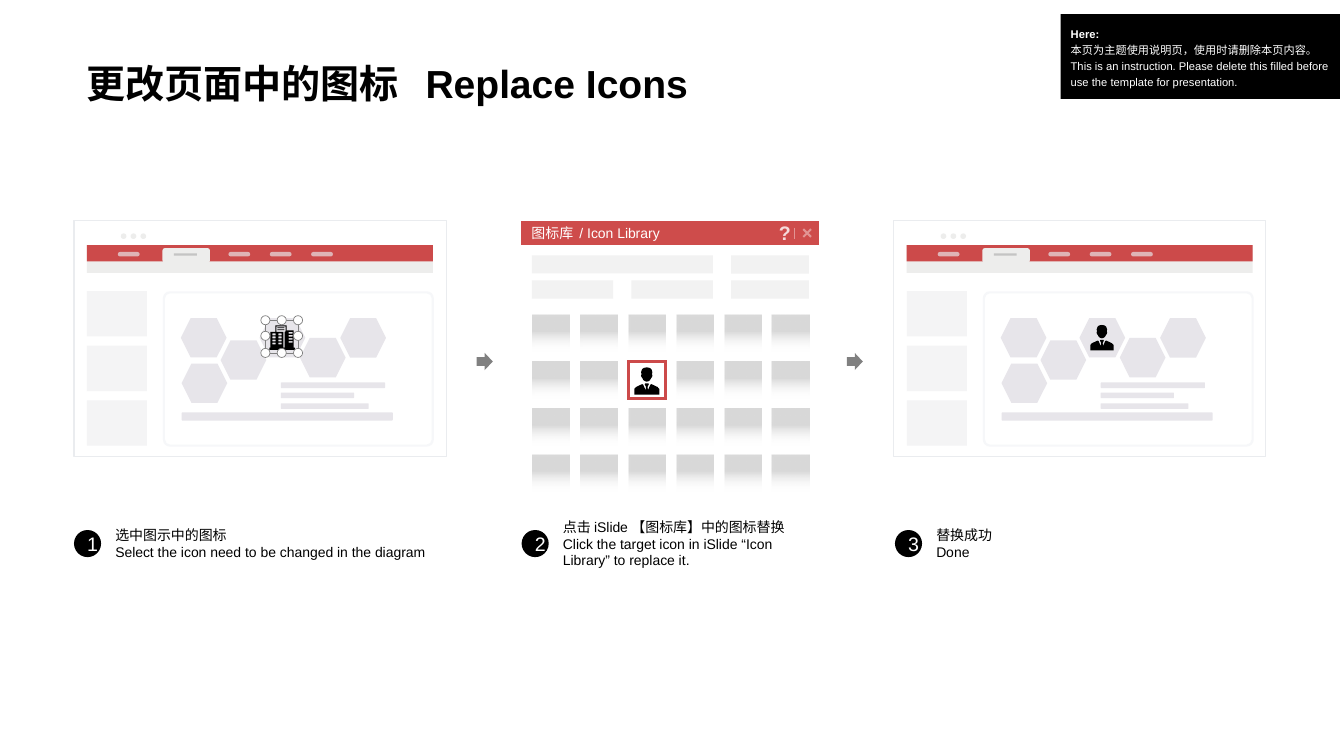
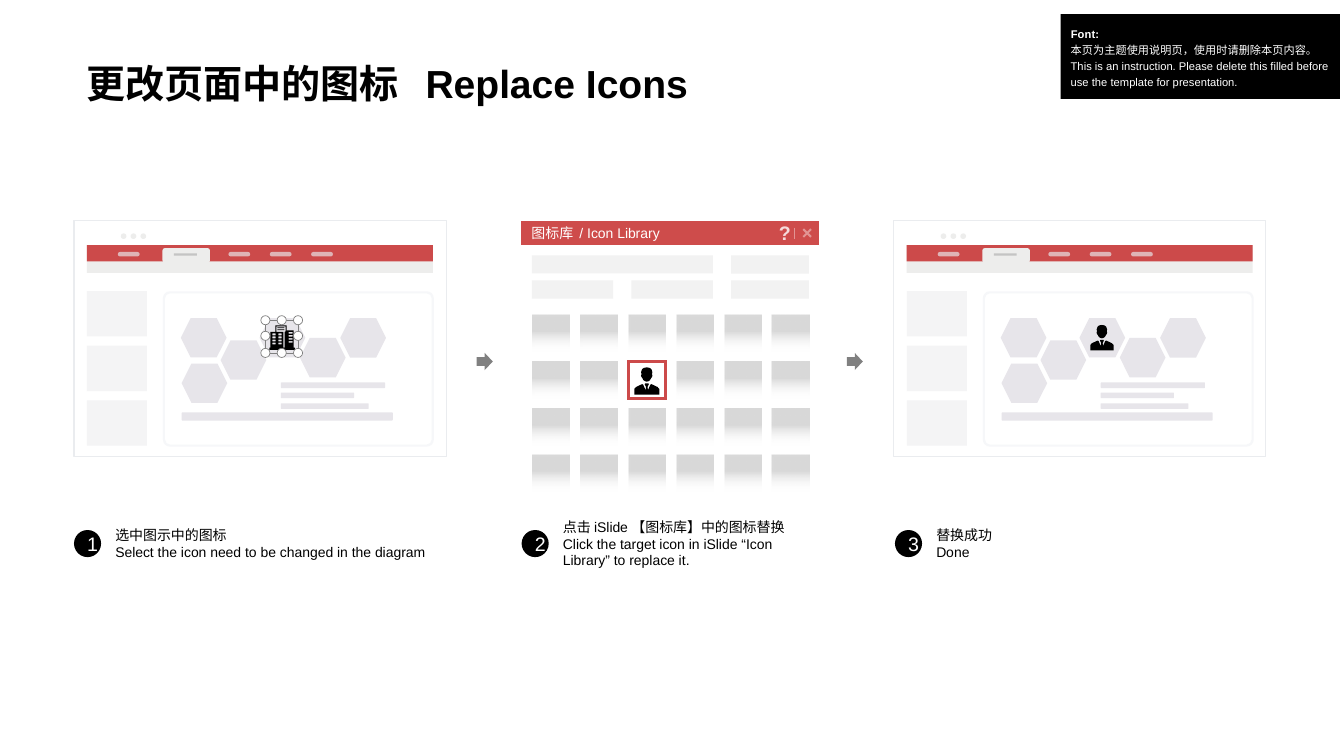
Here: Here -> Font (1085, 35)
